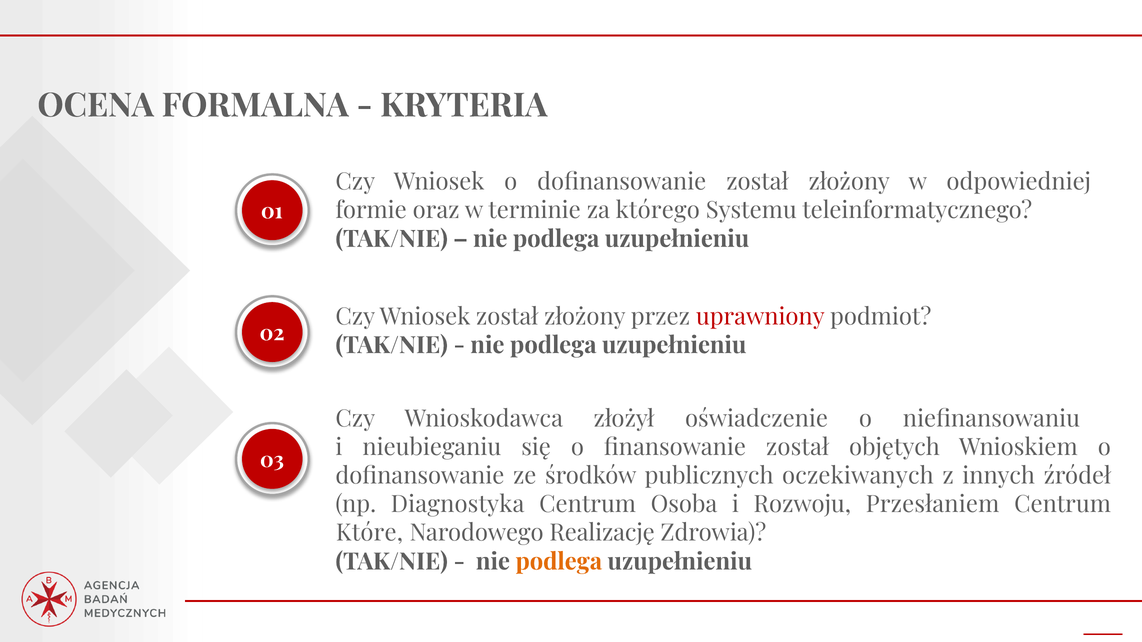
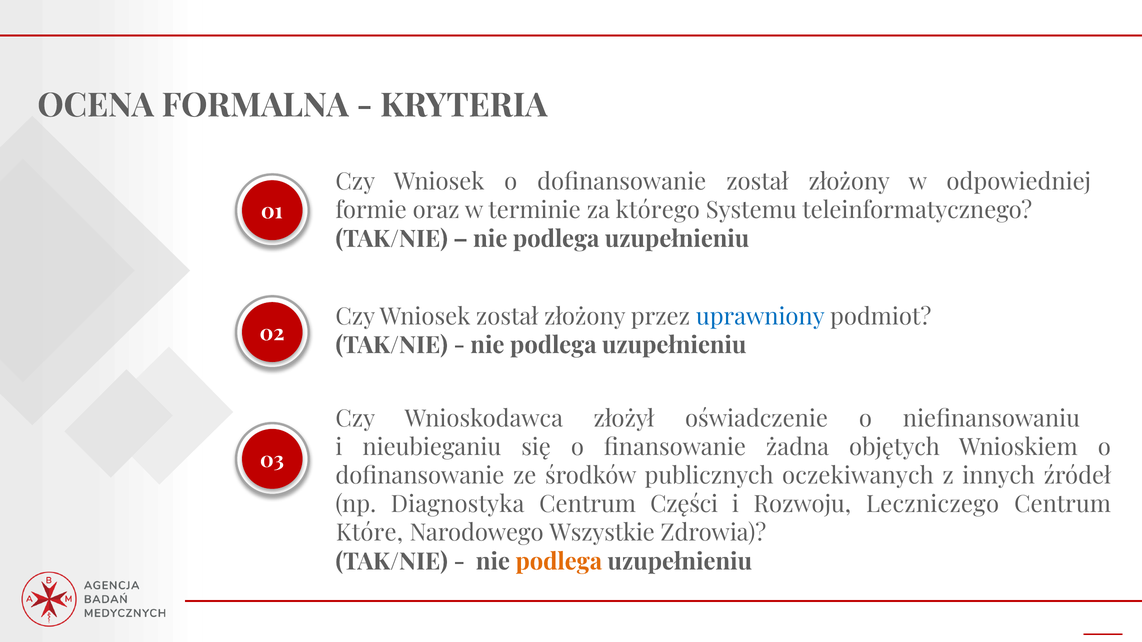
uprawniony colour: red -> blue (760, 317)
finansowanie został: został -> żadna (798, 448)
Osoba: Osoba -> Części (684, 505)
Przesłaniem: Przesłaniem -> Leczniczego (933, 505)
Realizację: Realizację -> Wszystkie (602, 533)
